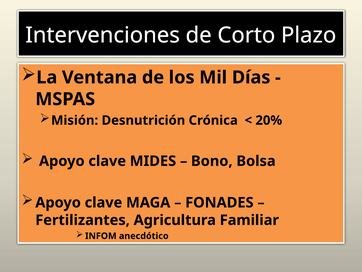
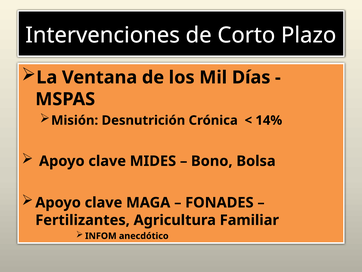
20%: 20% -> 14% (269, 120)
